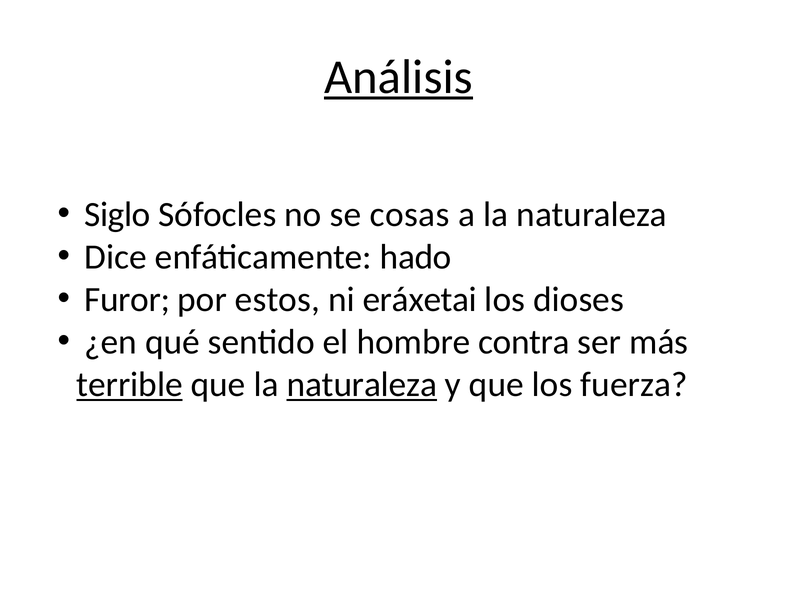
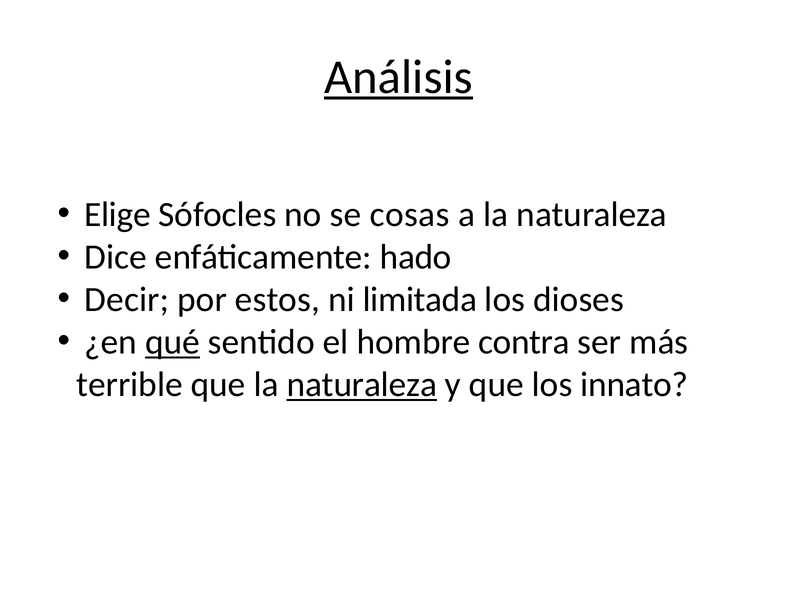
Siglo: Siglo -> Elige (117, 214)
Furor: Furor -> Decir (127, 299)
eráxetai: eráxetai -> limitada (420, 299)
qué underline: none -> present (172, 342)
terrible underline: present -> none (130, 385)
fuerza: fuerza -> innato (634, 385)
